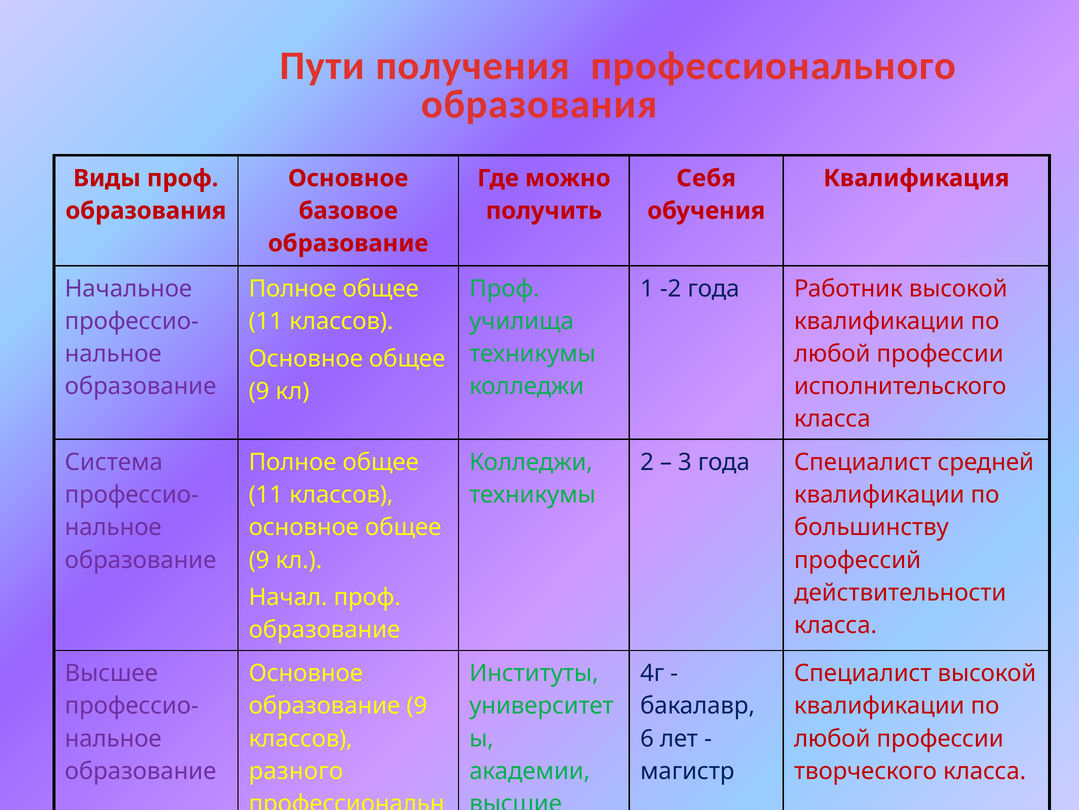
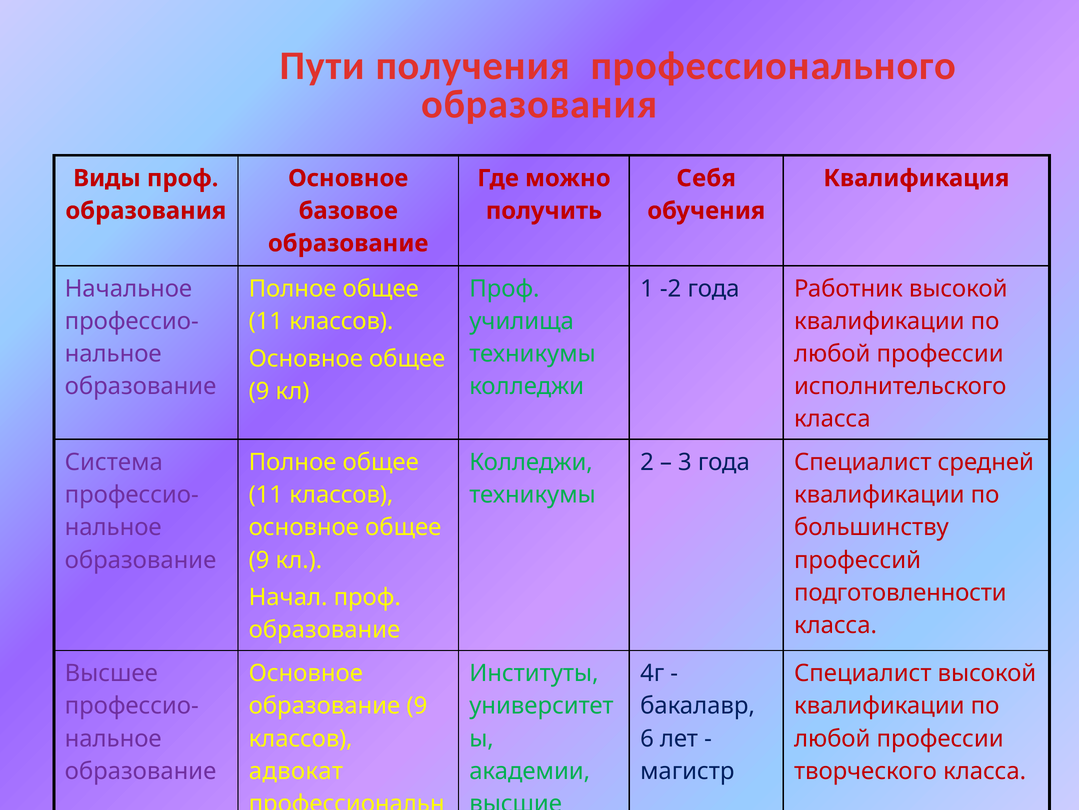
действительности: действительности -> подготовленности (900, 592)
разного: разного -> адвокат (296, 770)
